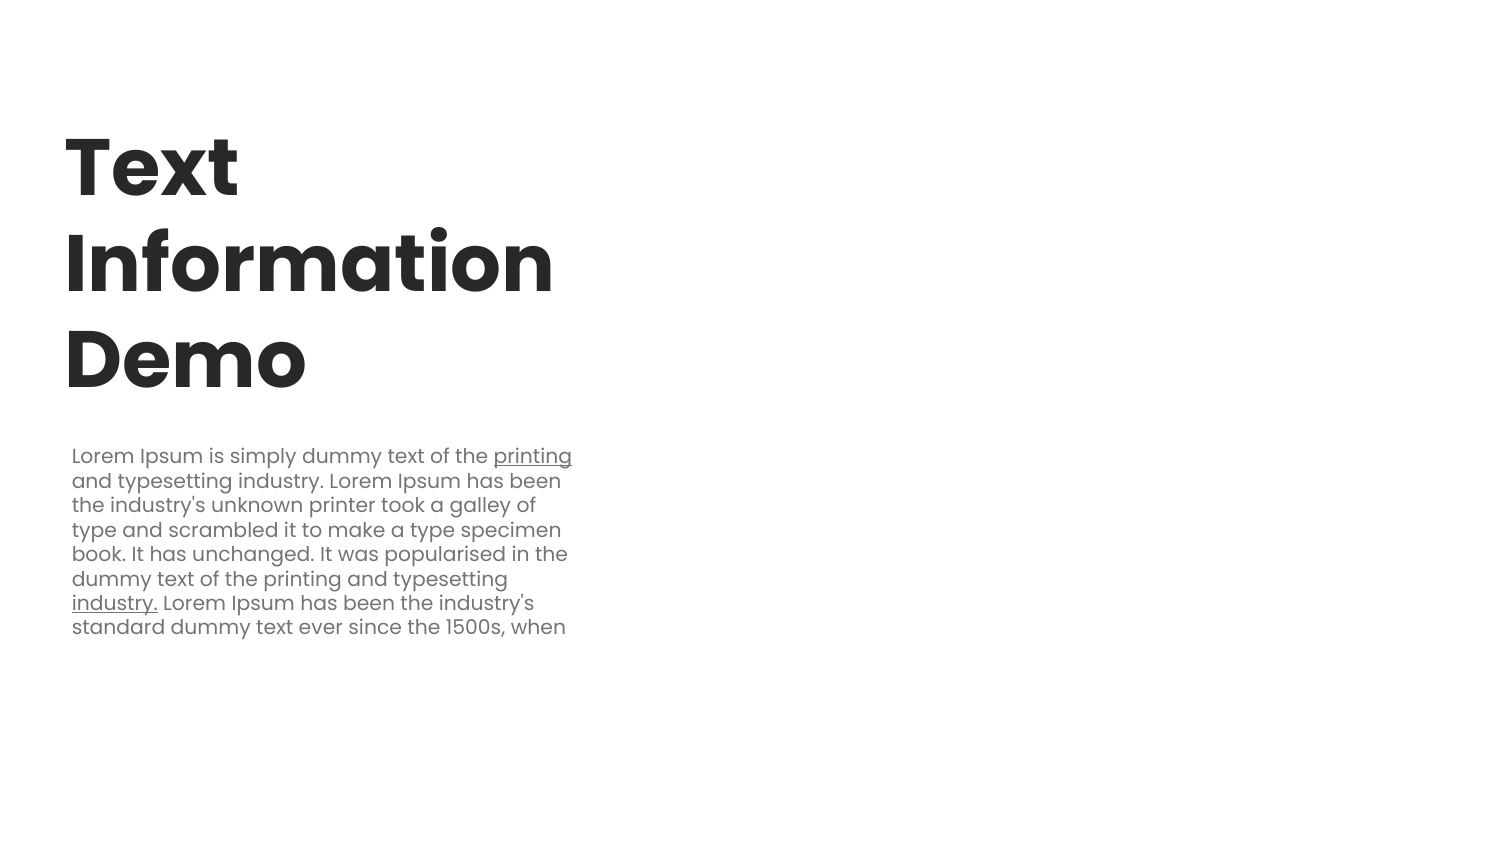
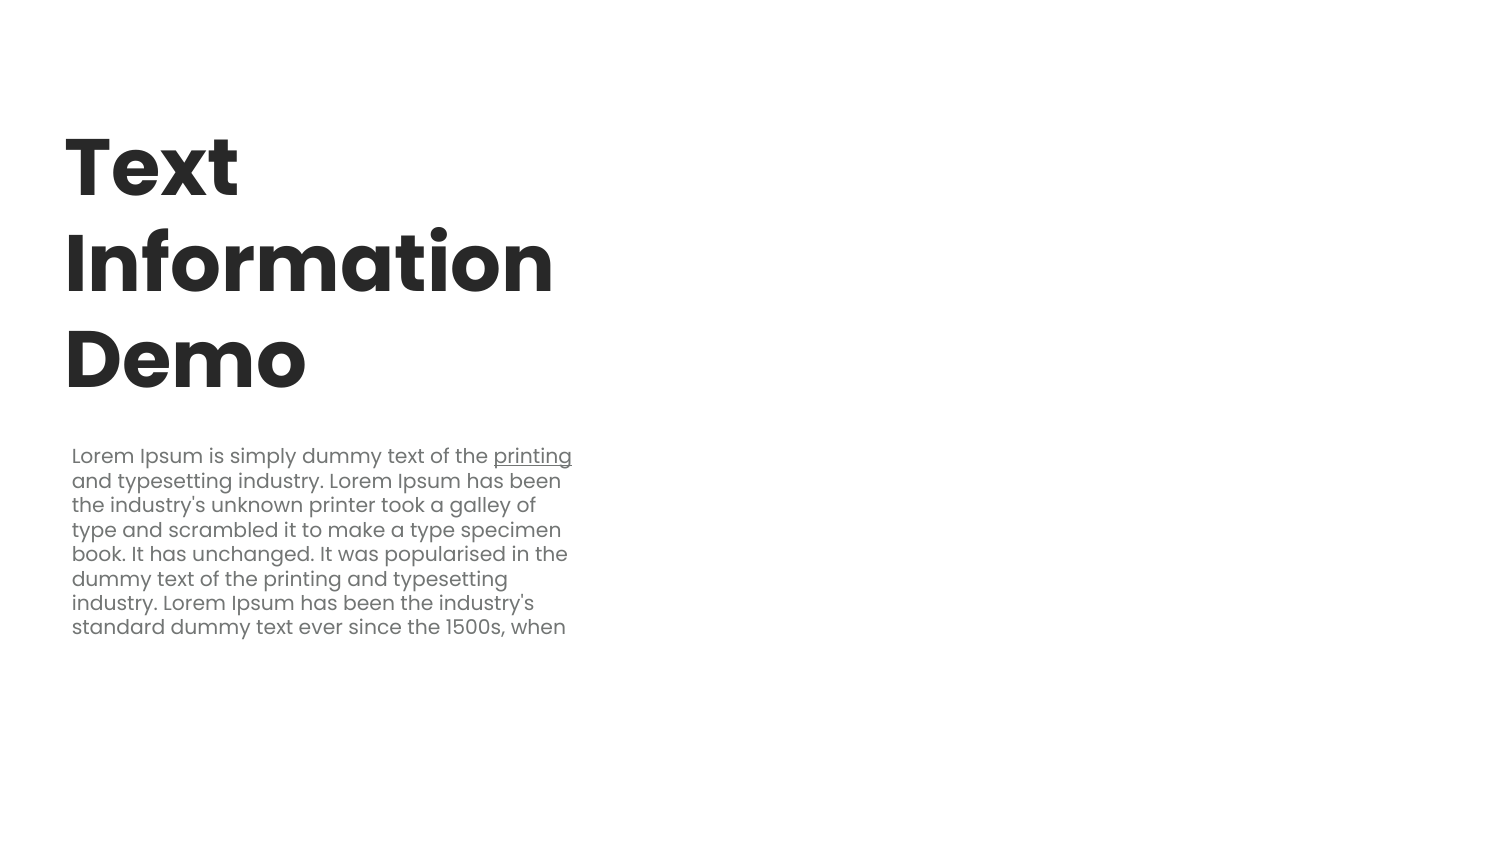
industry underline: present -> none (115, 604)
